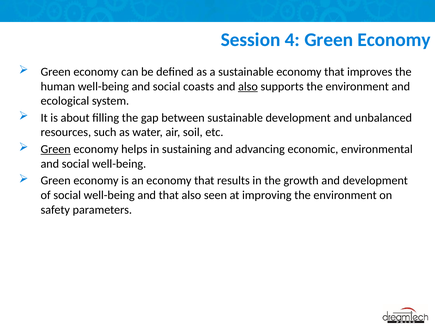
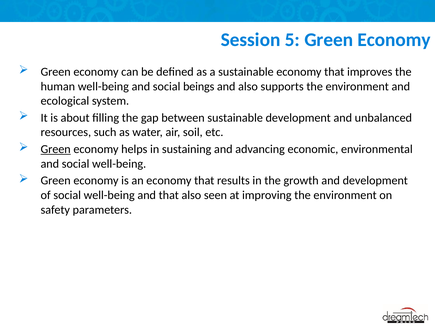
4: 4 -> 5 (292, 40)
coasts: coasts -> beings (199, 86)
also underline: present -> none (248, 86)
